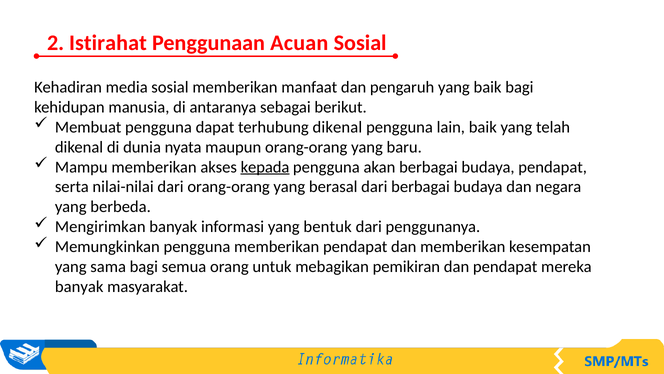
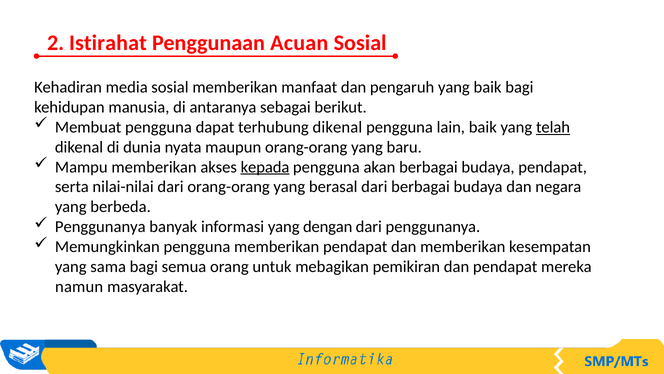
telah underline: none -> present (553, 127)
Mengirimkan: Mengirimkan -> Penggunanya (100, 227)
bentuk: bentuk -> dengan (328, 227)
banyak: banyak -> namun (79, 286)
